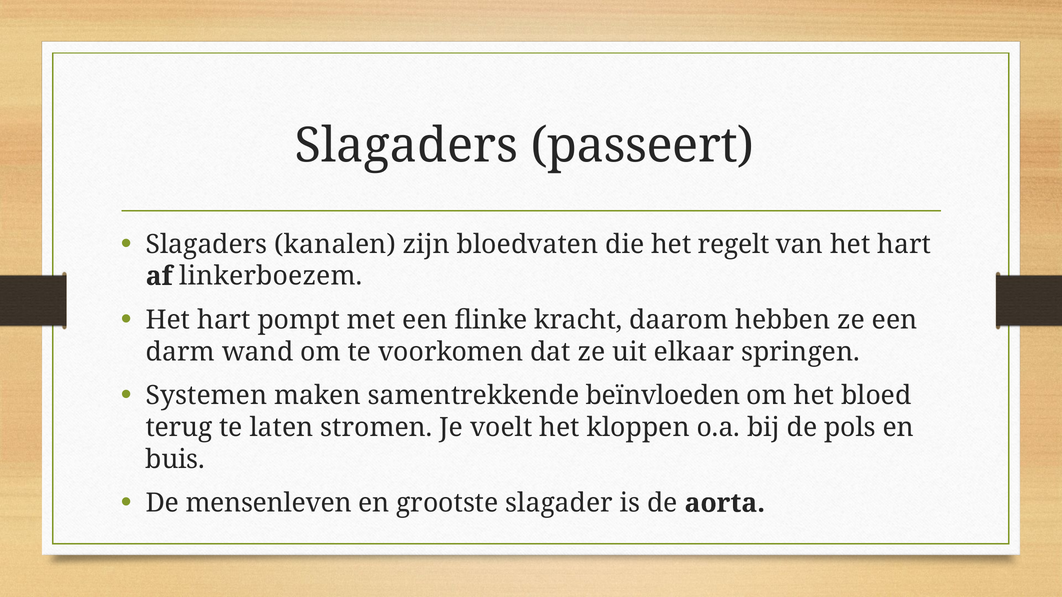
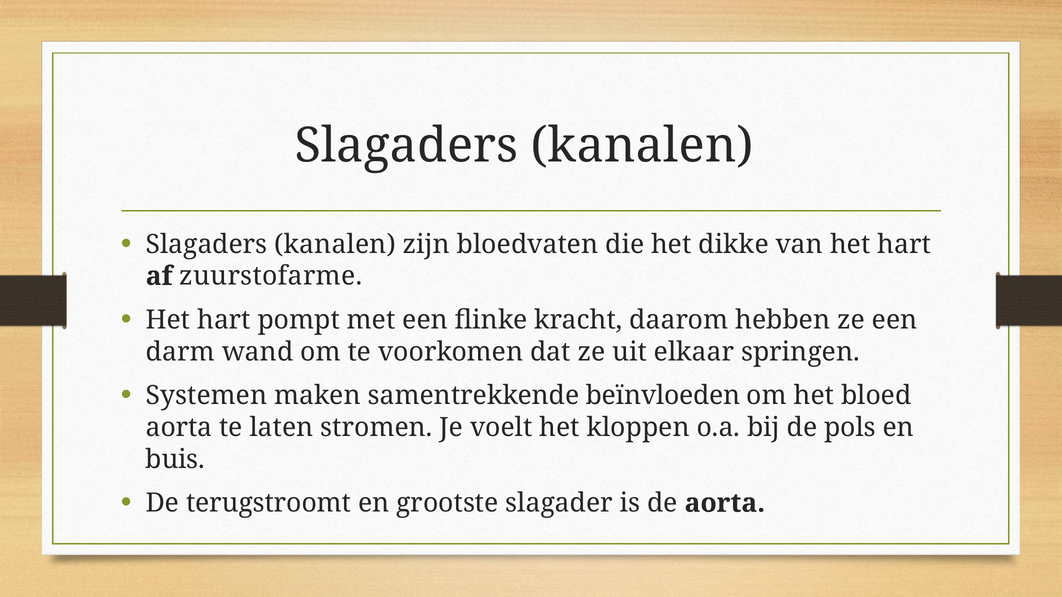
passeert: passeert -> kanalen (642, 146)
regelt: regelt -> dikke (734, 245)
linkerboezem: linkerboezem -> zuurstofarme (271, 276)
terug: terug -> aorta (179, 428)
mensenleven: mensenleven -> terugstroomt (269, 503)
